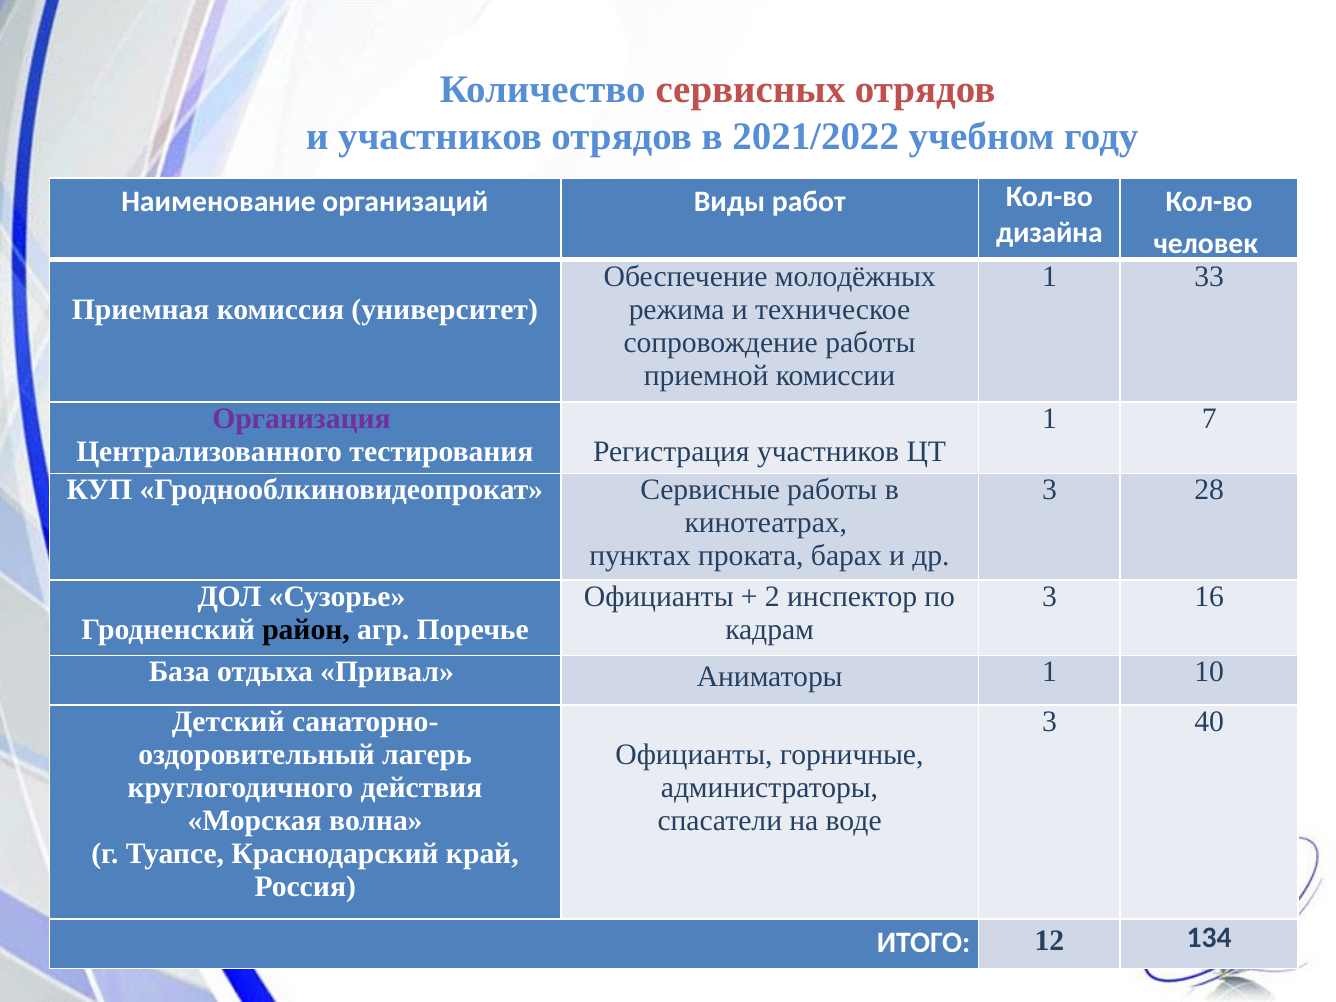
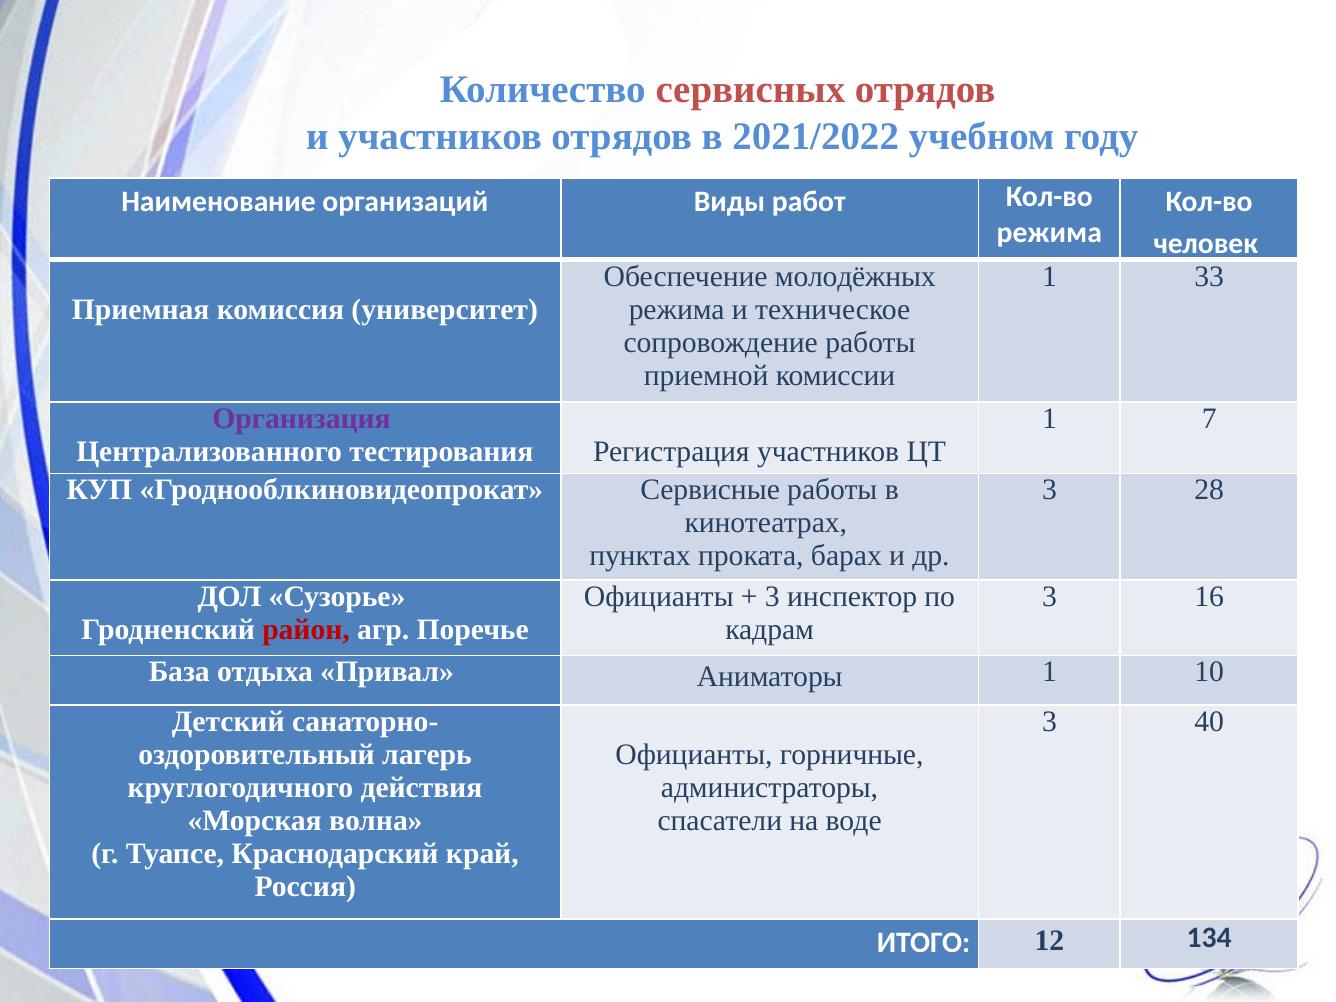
дизайна: дизайна -> режима (1049, 233)
2: 2 -> 3 (772, 597)
район colour: black -> red (306, 630)
